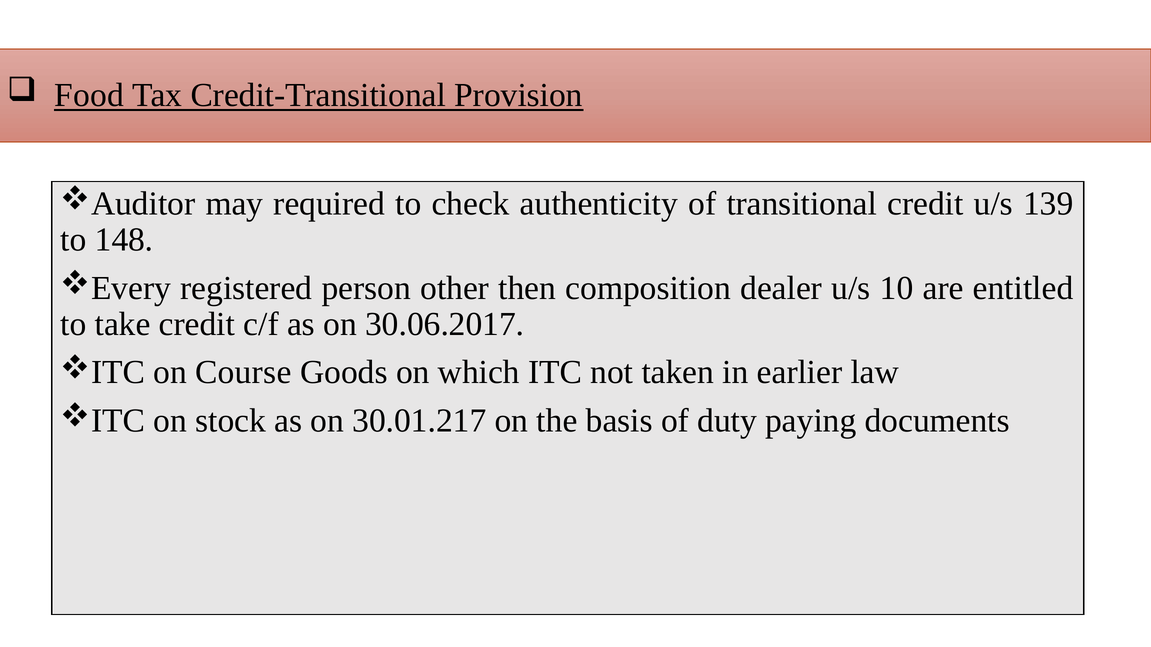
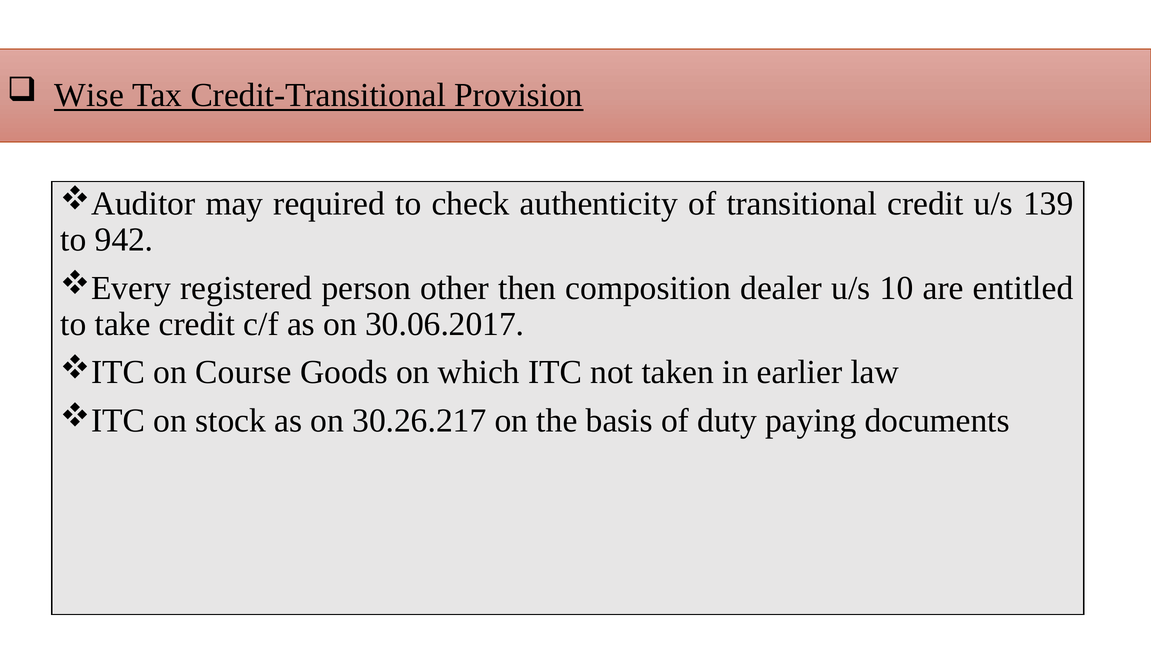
Food: Food -> Wise (89, 95)
148: 148 -> 942 (124, 240)
30.01.217: 30.01.217 -> 30.26.217 (419, 421)
